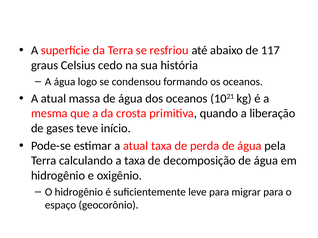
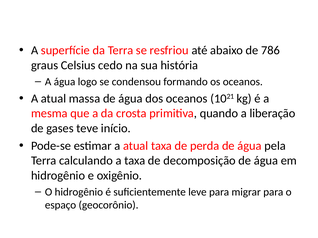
117: 117 -> 786 (270, 51)
